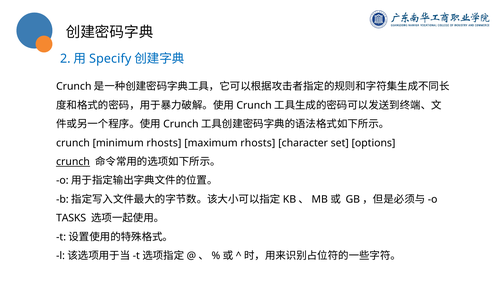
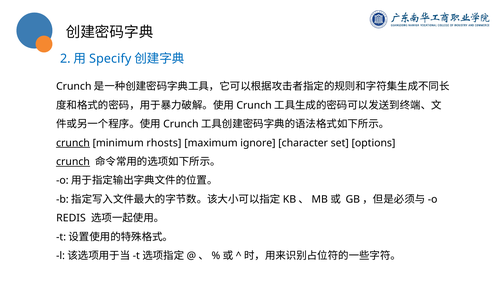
crunch underline: none -> present (73, 143)
maximum rhosts: rhosts -> ignore (258, 143)
TASKS: TASKS -> REDIS (71, 218)
